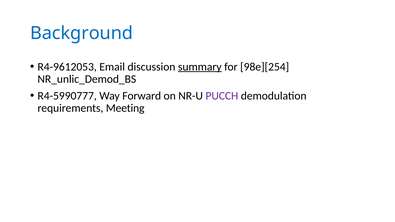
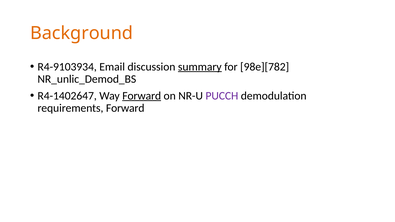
Background colour: blue -> orange (82, 33)
R4-9612053: R4-9612053 -> R4-9103934 (67, 67)
98e][254: 98e][254 -> 98e][782 (265, 67)
R4-5990777: R4-5990777 -> R4-1402647 (67, 96)
Forward underline: none -> present (142, 96)
requirements Meeting: Meeting -> Forward (125, 108)
